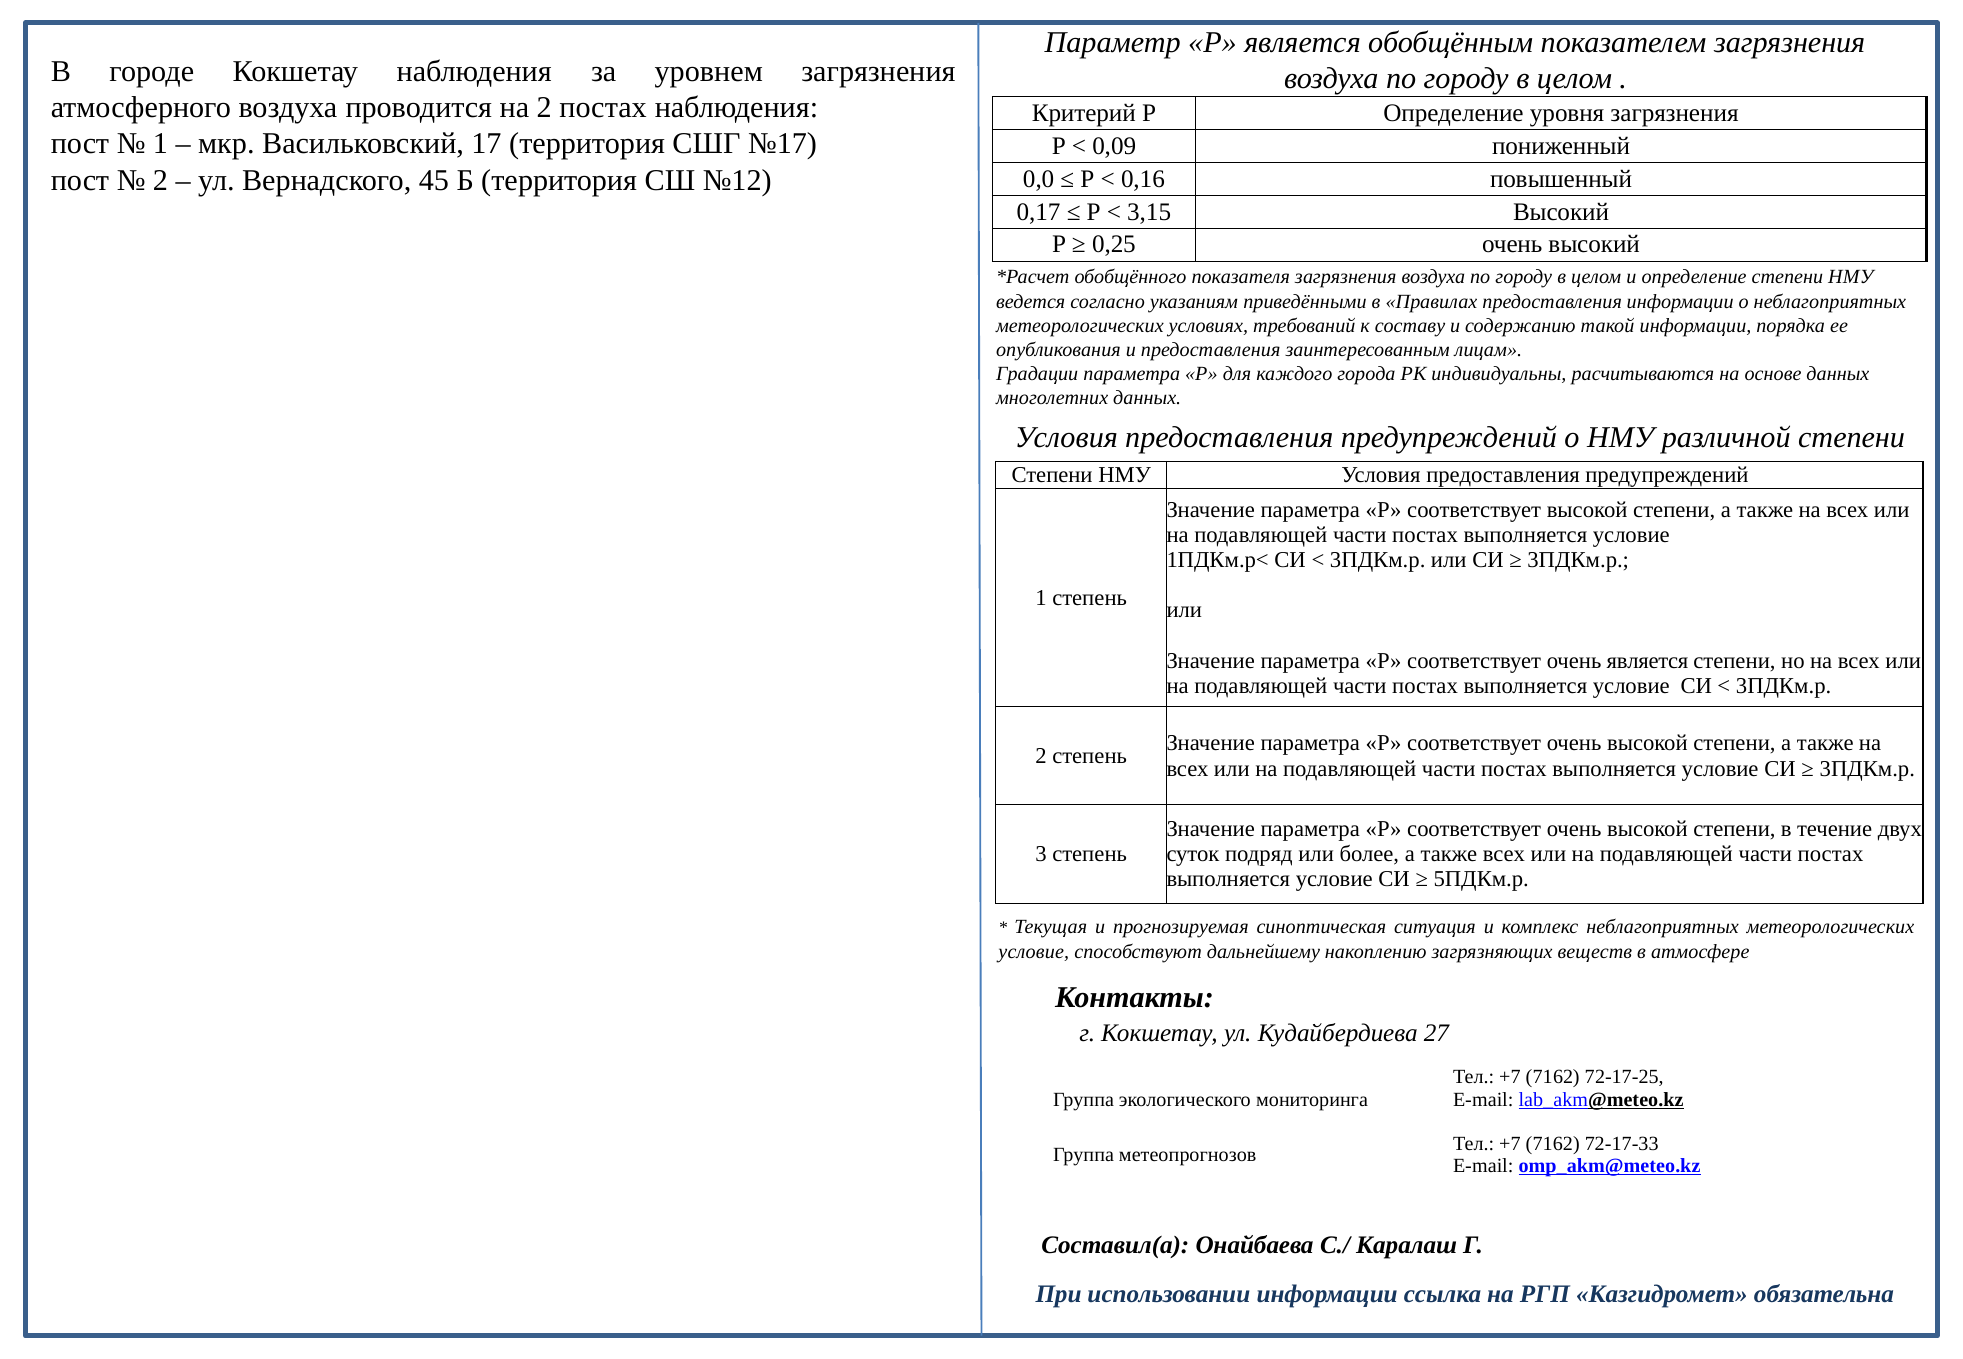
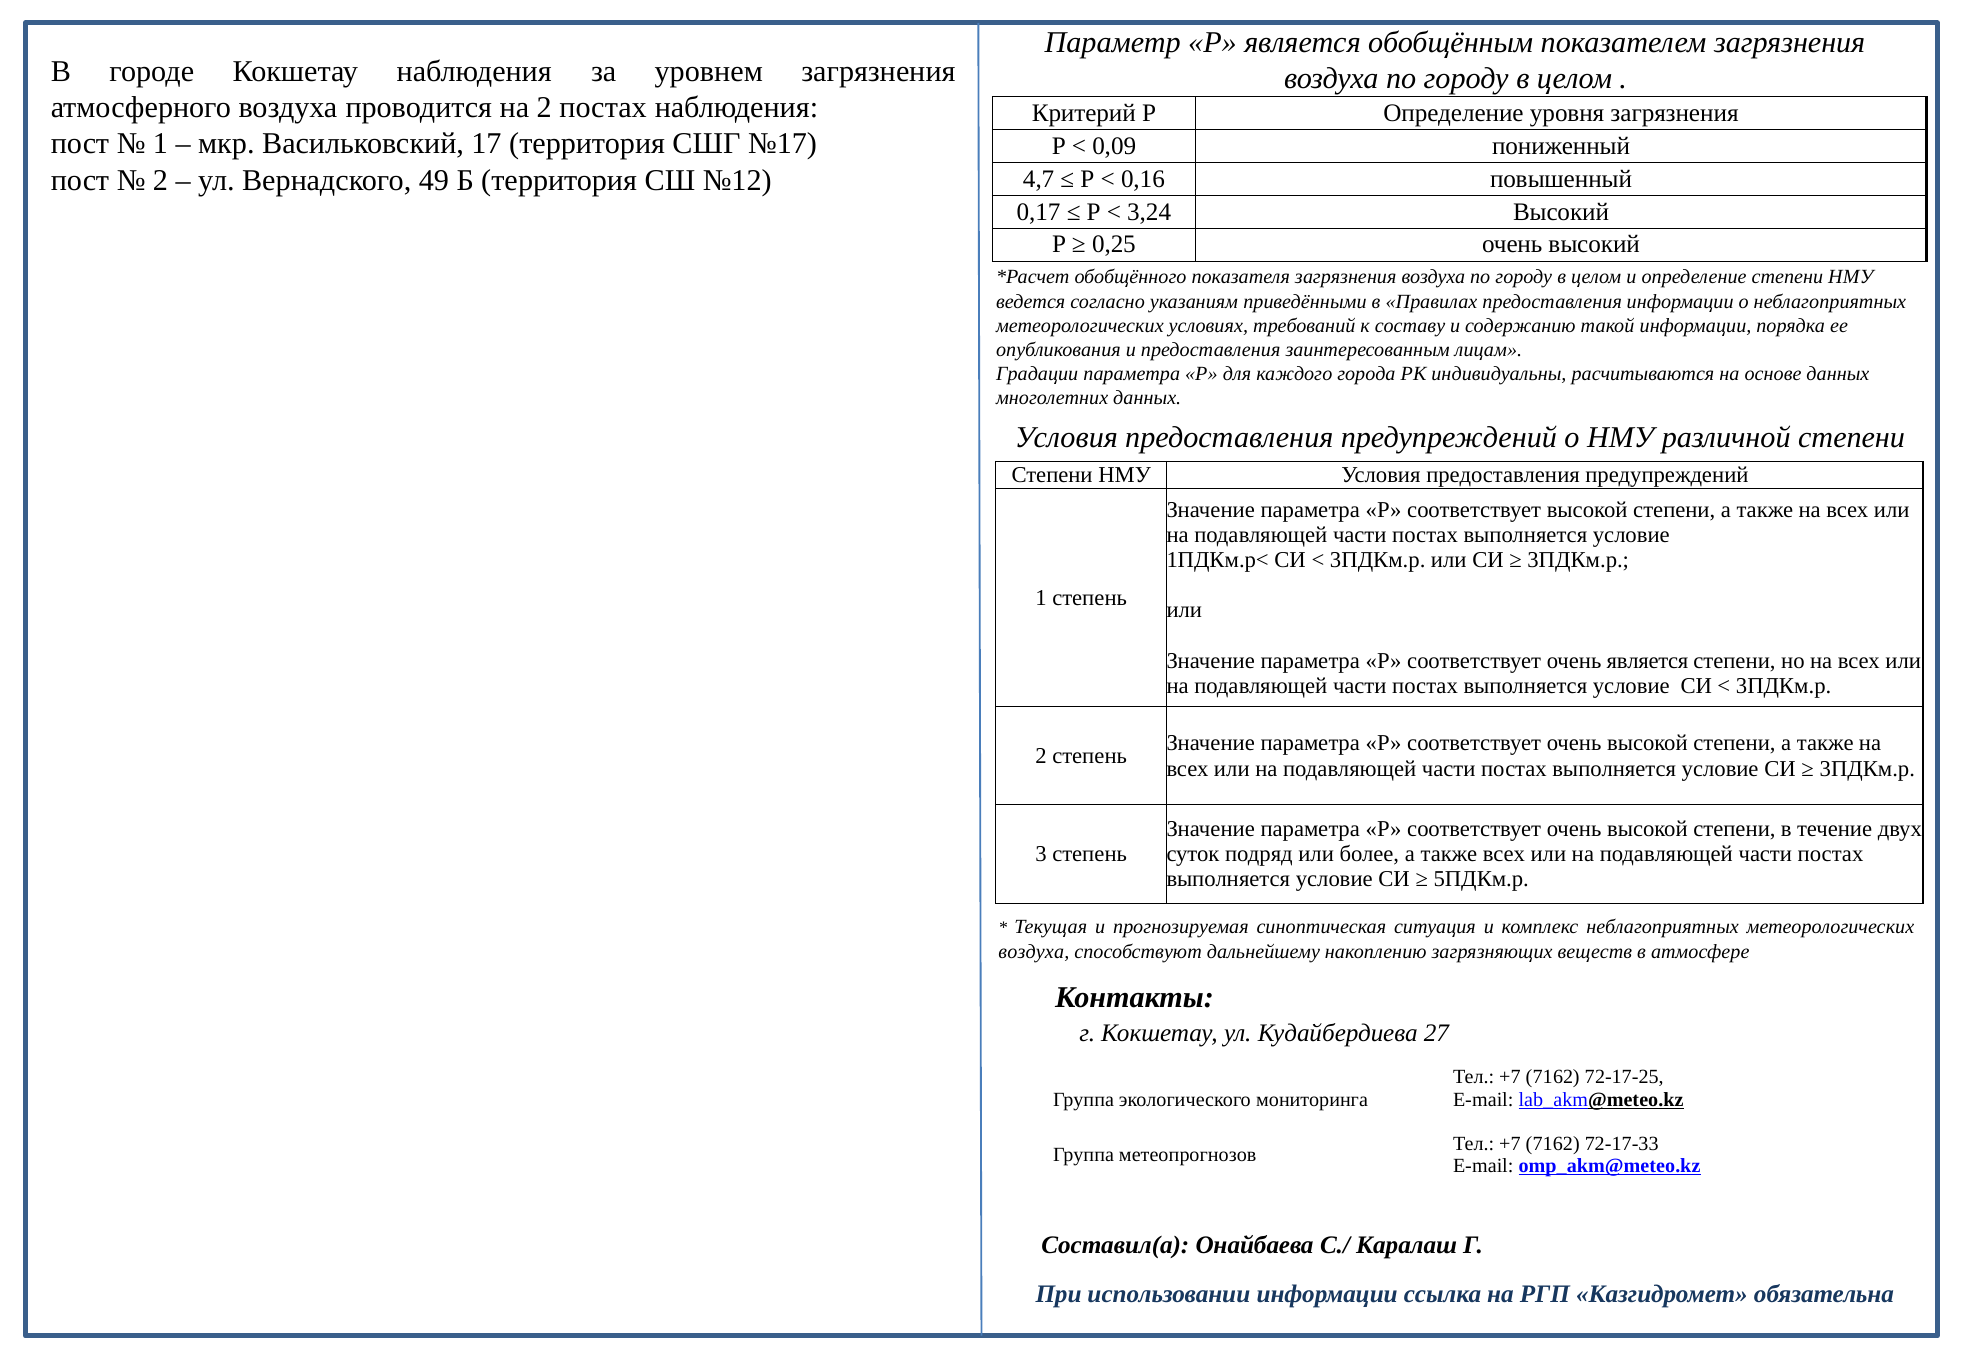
45: 45 -> 49 (434, 180)
0,0: 0,0 -> 4,7 (1039, 179)
3,15: 3,15 -> 3,24 (1149, 212)
условие: условие -> воздуха (1034, 951)
